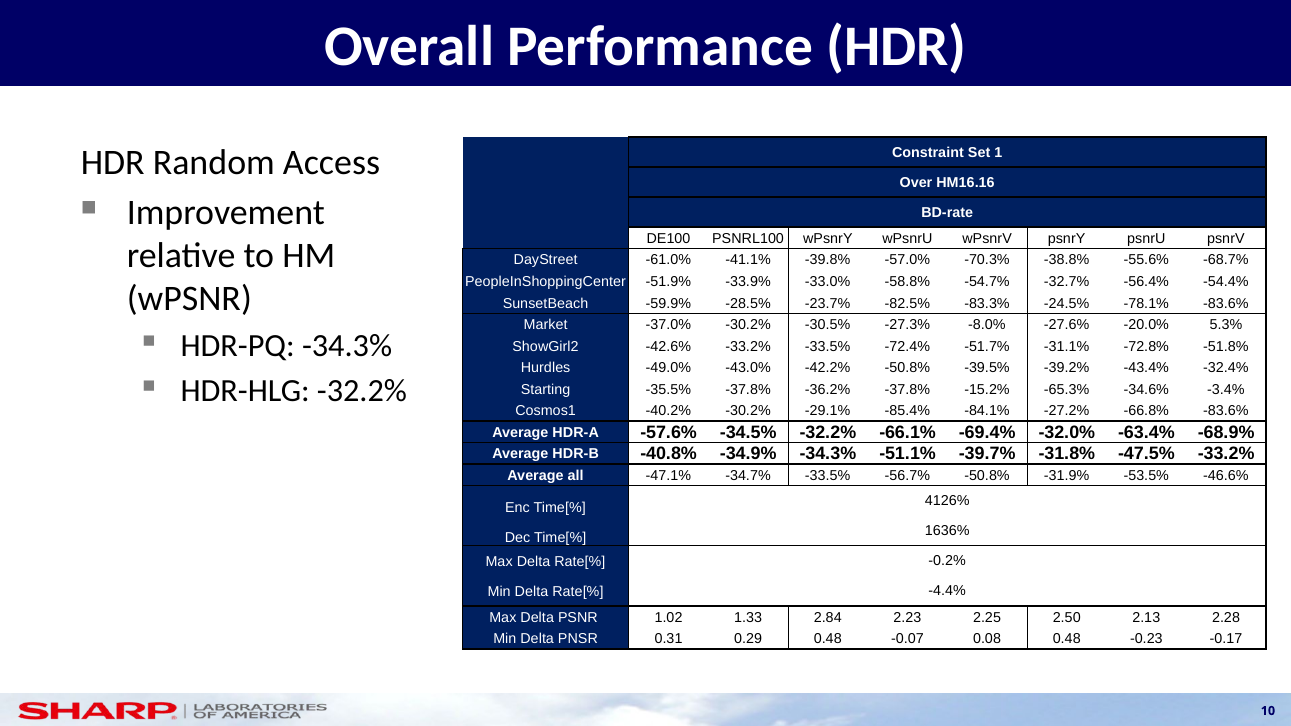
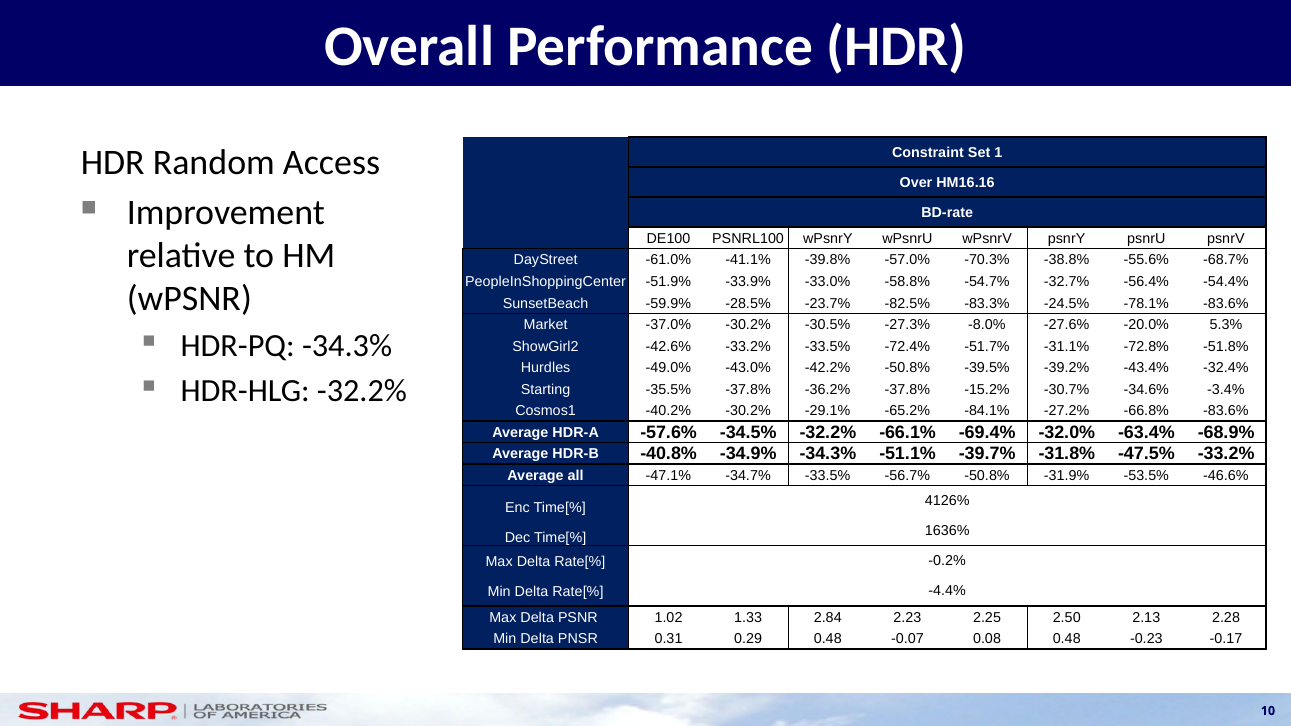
-65.3%: -65.3% -> -30.7% (1067, 390)
-85.4%: -85.4% -> -65.2% (907, 411)
